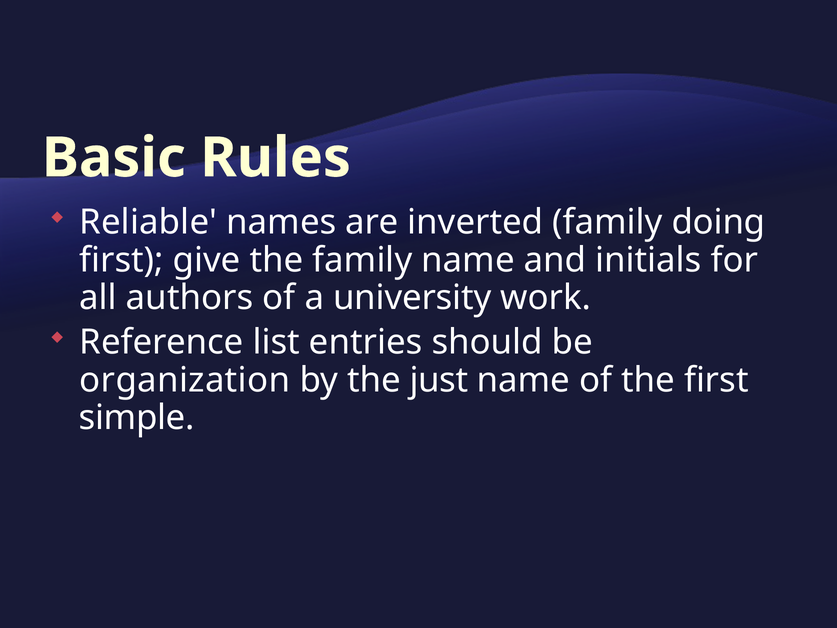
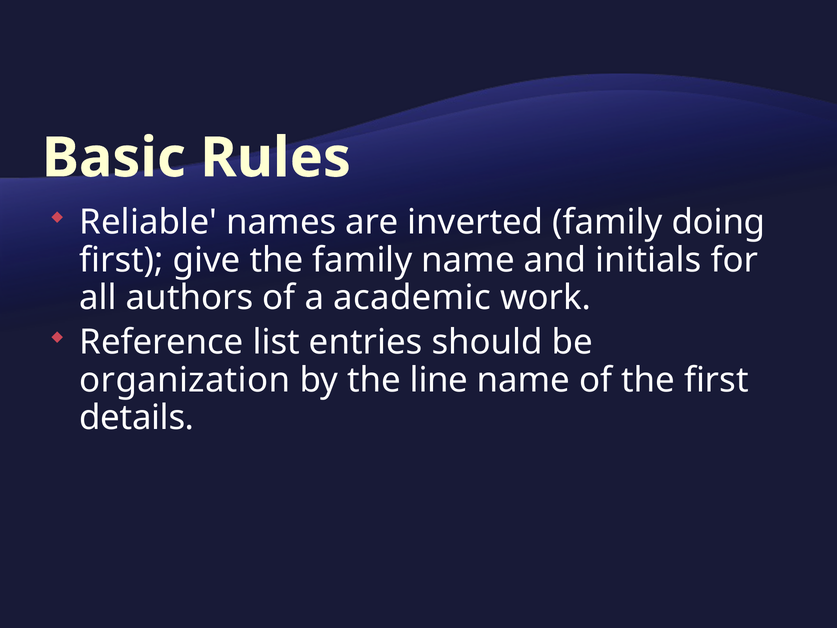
university: university -> academic (412, 298)
just: just -> line (439, 380)
simple: simple -> details (137, 418)
